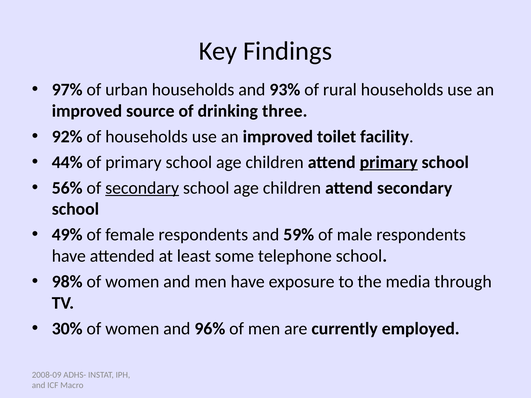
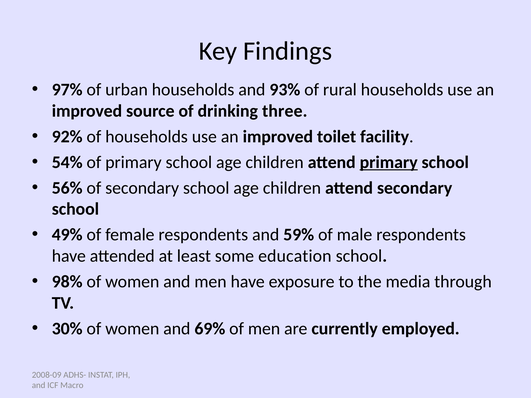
44%: 44% -> 54% (67, 162)
secondary underline: present -> none (142, 188)
telephone: telephone -> education (295, 256)
96%: 96% -> 69% (210, 329)
